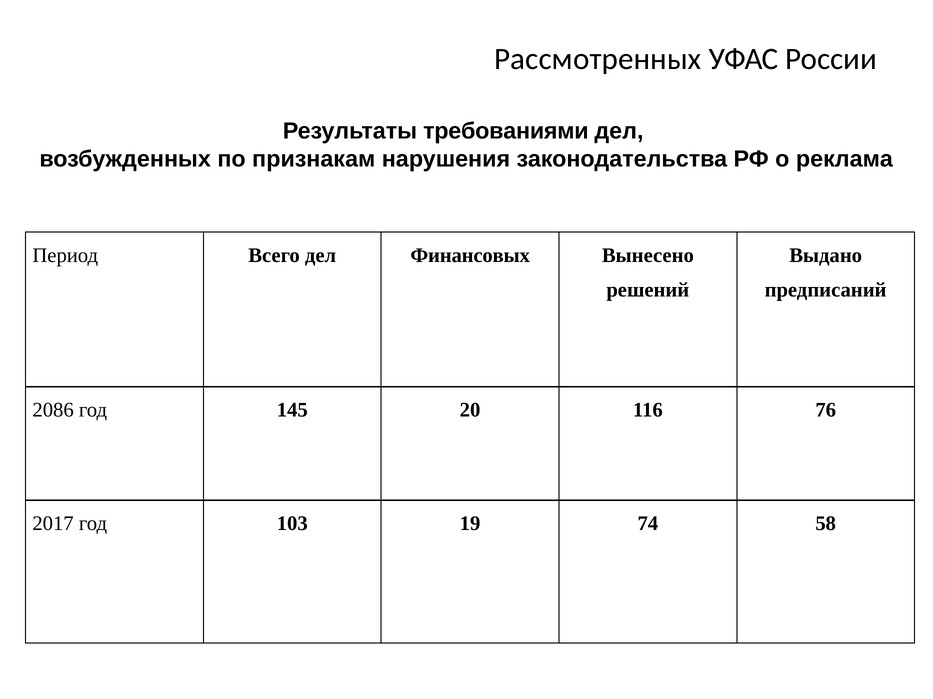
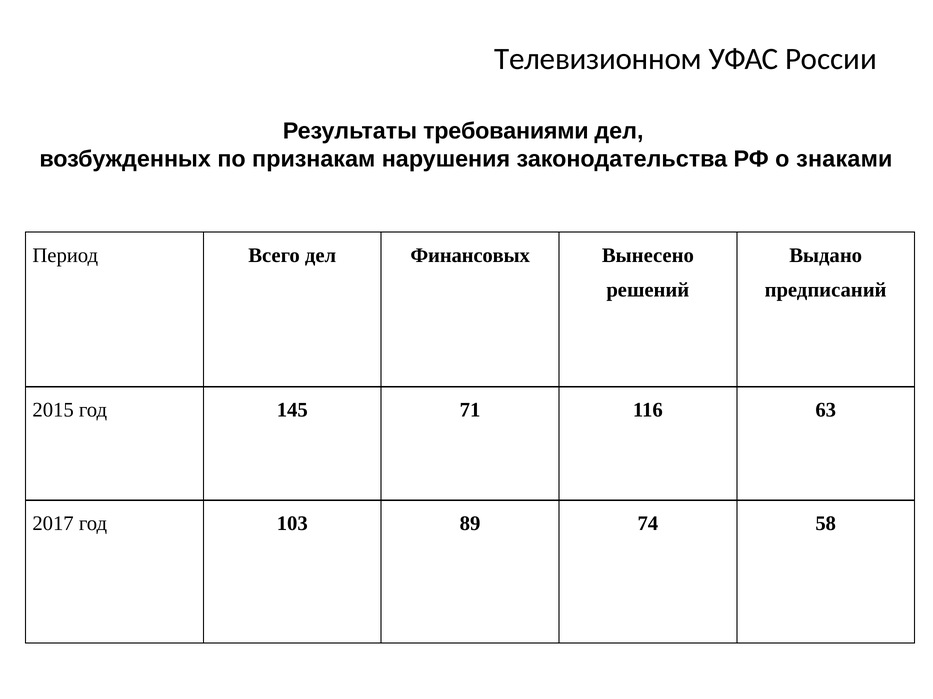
Рассмотренных: Рассмотренных -> Телевизионном (598, 59)
реклама: реклама -> знаками (844, 159)
2086: 2086 -> 2015 (53, 410)
20: 20 -> 71 (470, 410)
76: 76 -> 63 (826, 410)
19: 19 -> 89 (470, 524)
